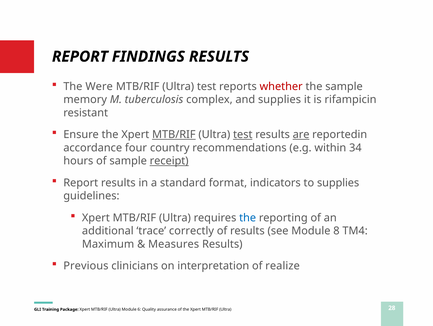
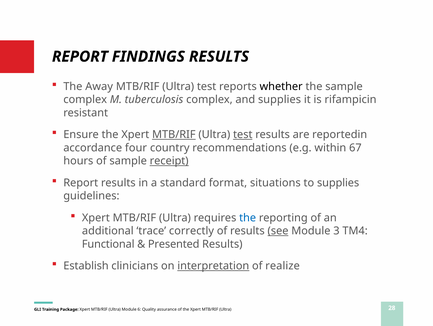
Were: Were -> Away (99, 86)
whether colour: red -> black (281, 86)
memory: memory -> complex (85, 100)
are underline: present -> none (301, 135)
34: 34 -> 67 (355, 148)
indicators: indicators -> situations (275, 183)
see underline: none -> present (278, 231)
8: 8 -> 3 (336, 231)
Maximum: Maximum -> Functional (108, 244)
Measures: Measures -> Presented (174, 244)
Previous: Previous -> Establish (86, 266)
interpretation underline: none -> present (213, 266)
